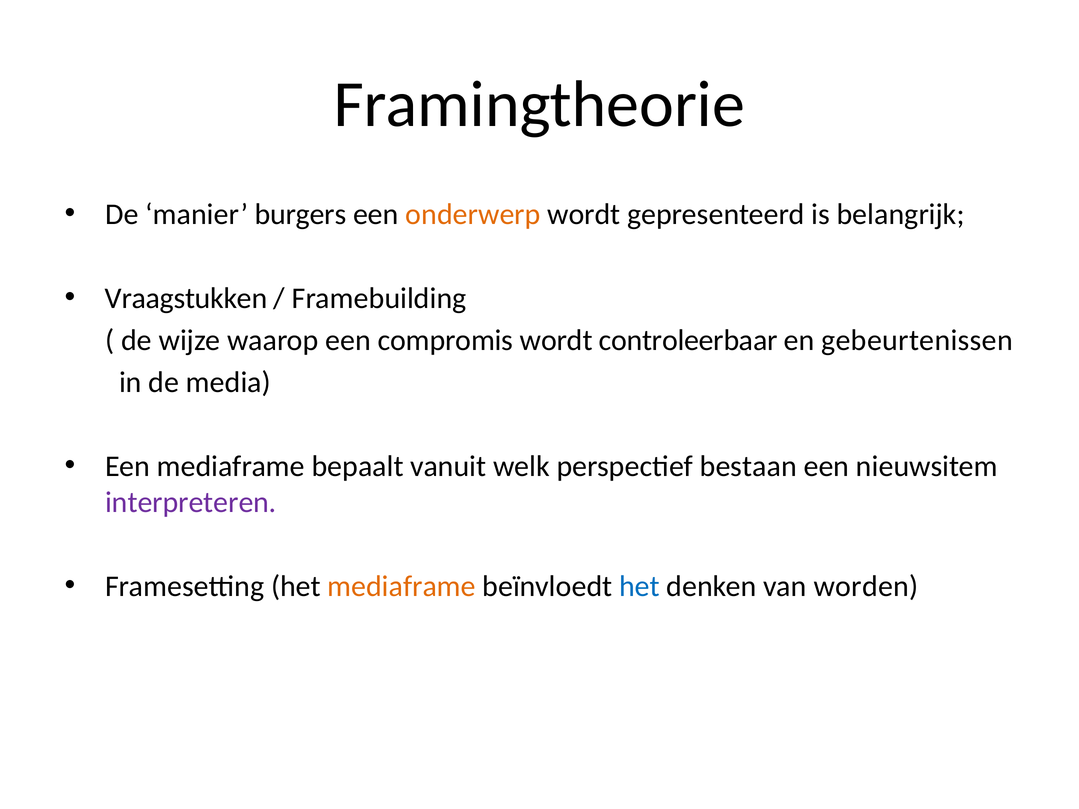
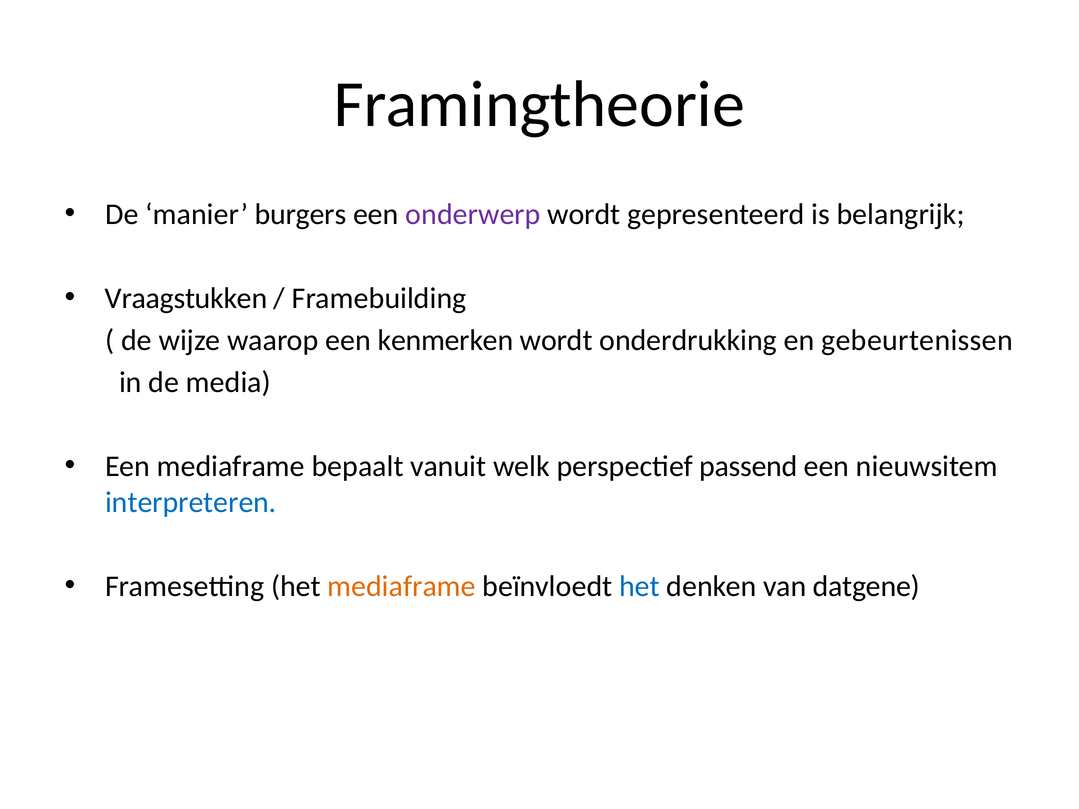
onderwerp colour: orange -> purple (473, 214)
compromis: compromis -> kenmerken (445, 340)
controleerbaar: controleerbaar -> onderdrukking (688, 340)
bestaan: bestaan -> passend (748, 466)
interpreteren colour: purple -> blue (191, 502)
worden: worden -> datgene (866, 586)
